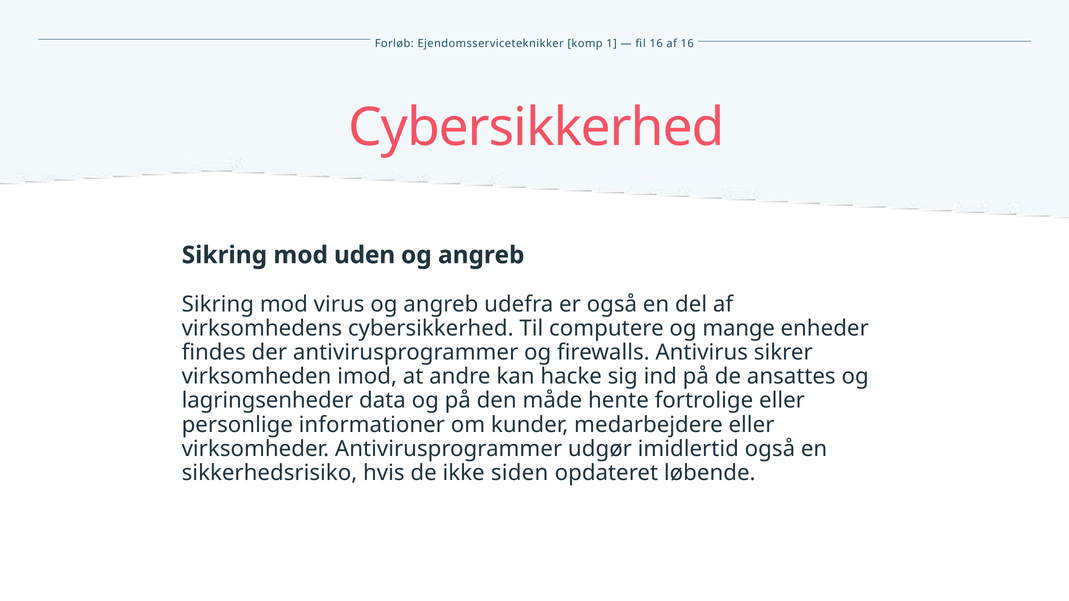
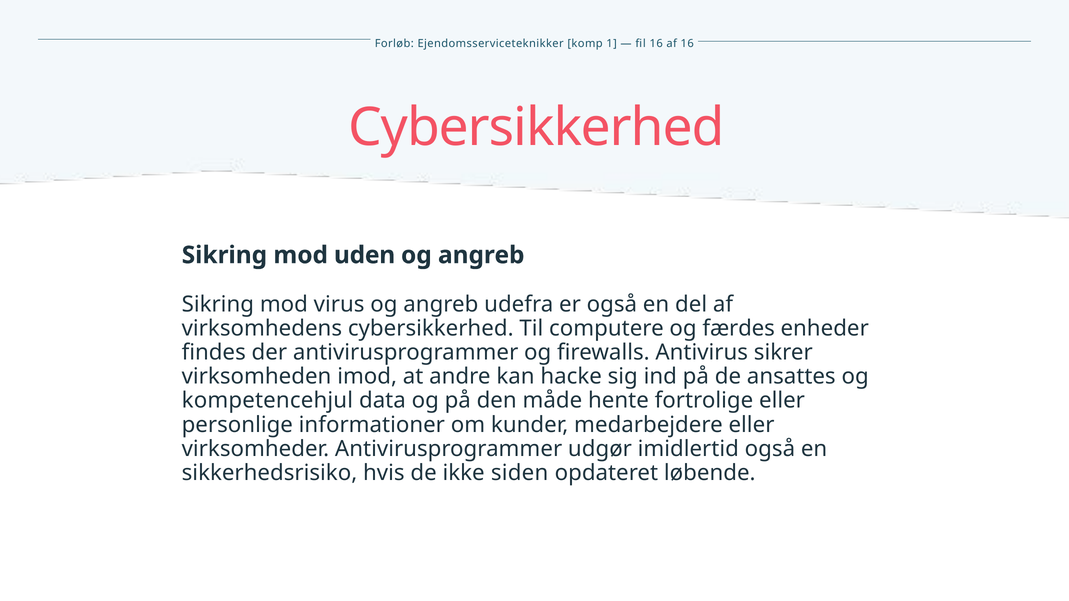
mange: mange -> færdes (739, 329)
lagringsenheder: lagringsenheder -> kompetencehjul (267, 401)
